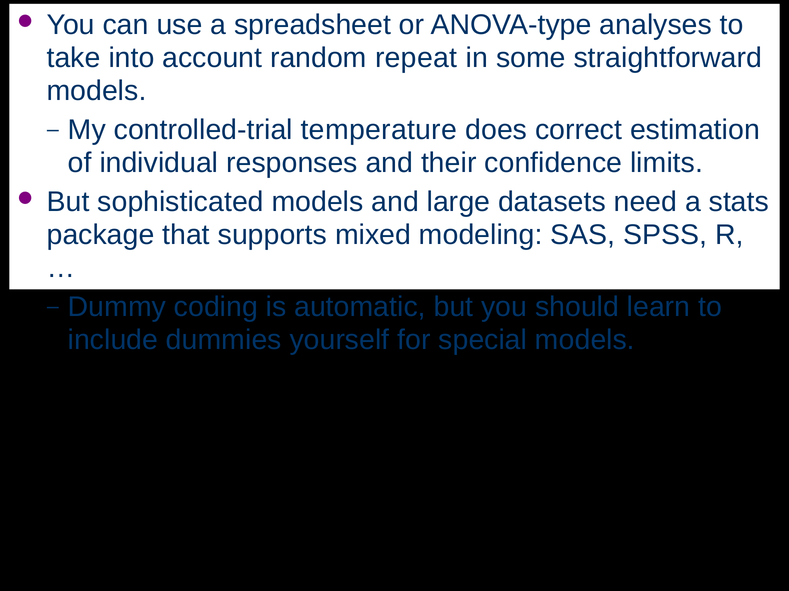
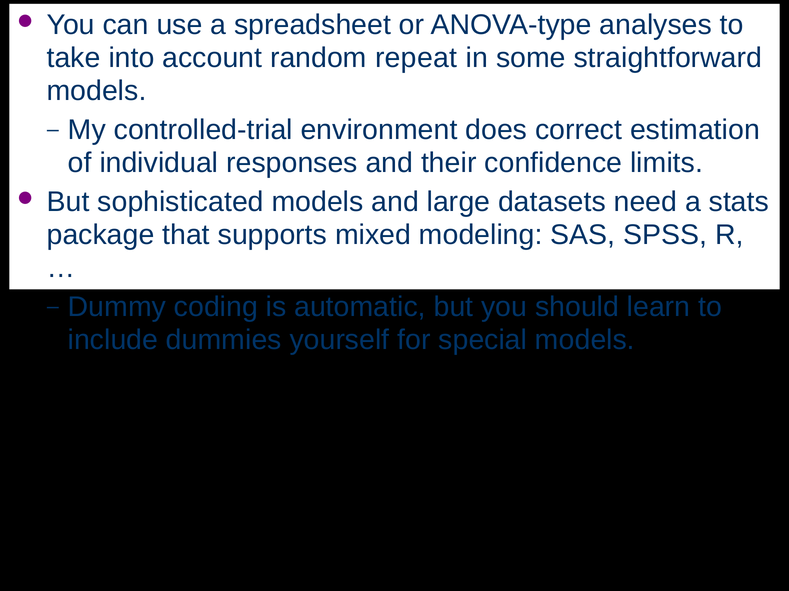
temperature: temperature -> environment (379, 130)
